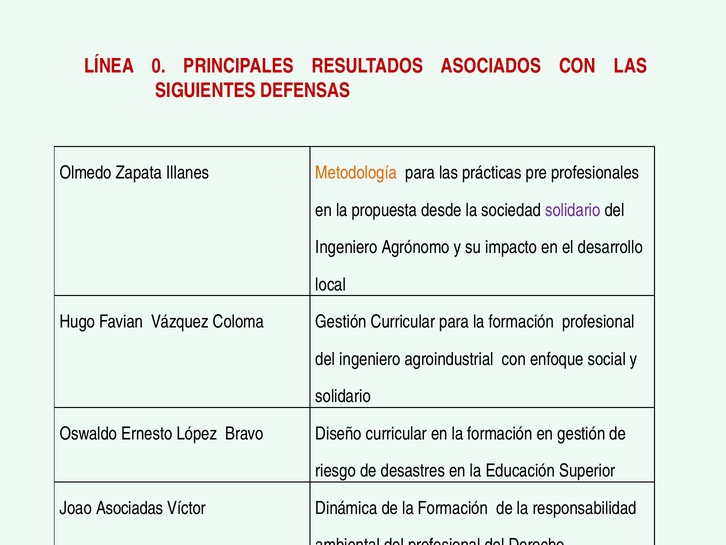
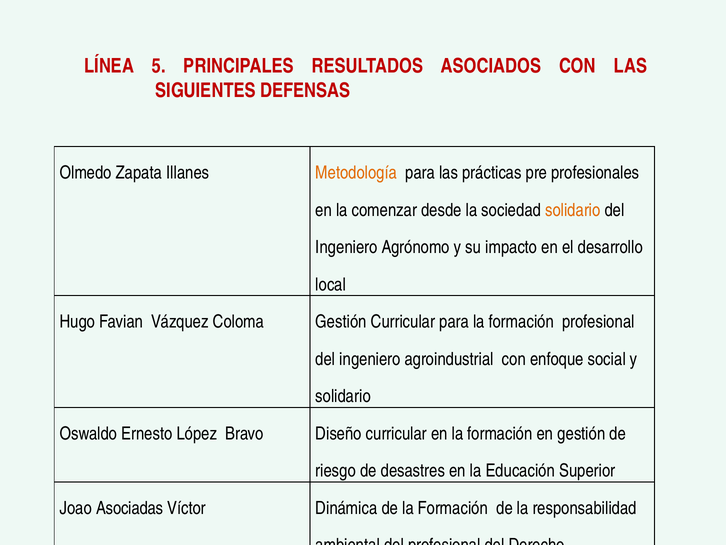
0: 0 -> 5 (159, 66)
propuesta: propuesta -> comenzar (384, 210)
solidario colour: purple -> orange (573, 210)
